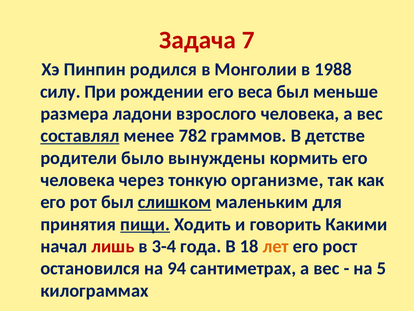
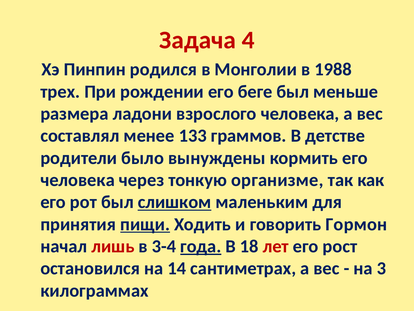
7: 7 -> 4 (248, 40)
силу: силу -> трех (60, 91)
веса: веса -> беге (255, 91)
составлял underline: present -> none (80, 136)
782: 782 -> 133 (193, 136)
Какими: Какими -> Гормон (356, 224)
года underline: none -> present (201, 246)
лет colour: orange -> red (276, 246)
94: 94 -> 14 (177, 268)
5: 5 -> 3 (381, 268)
